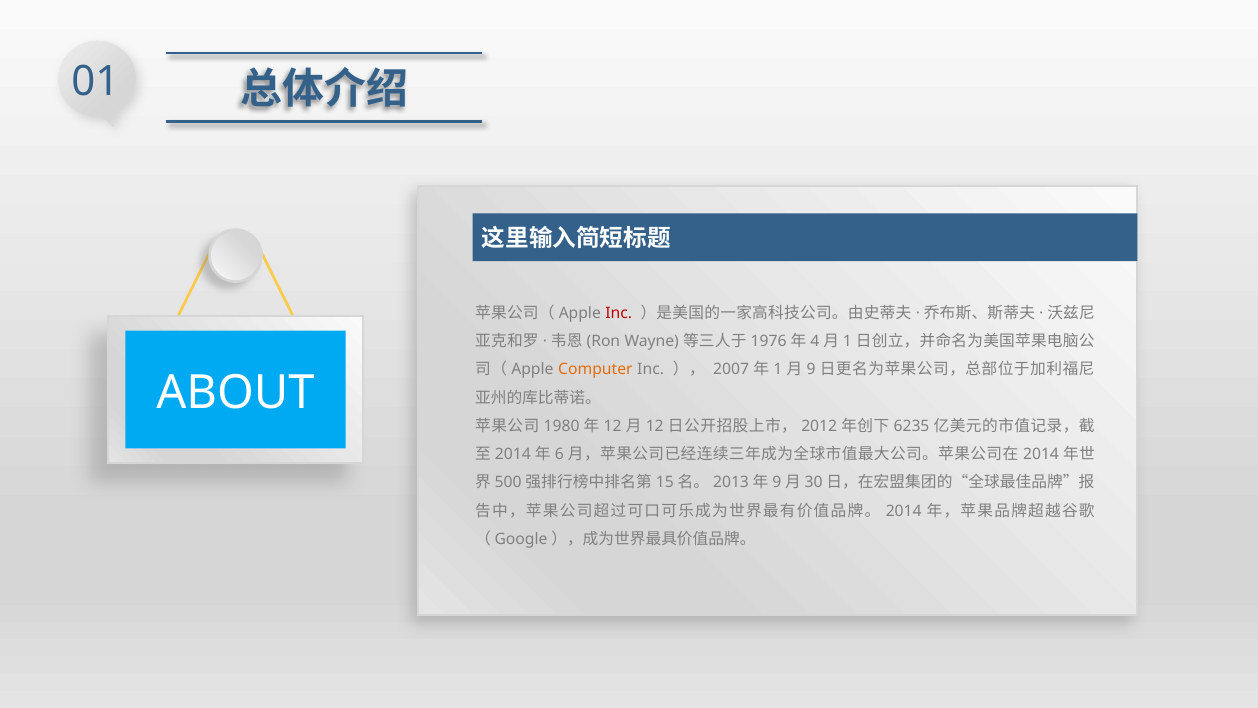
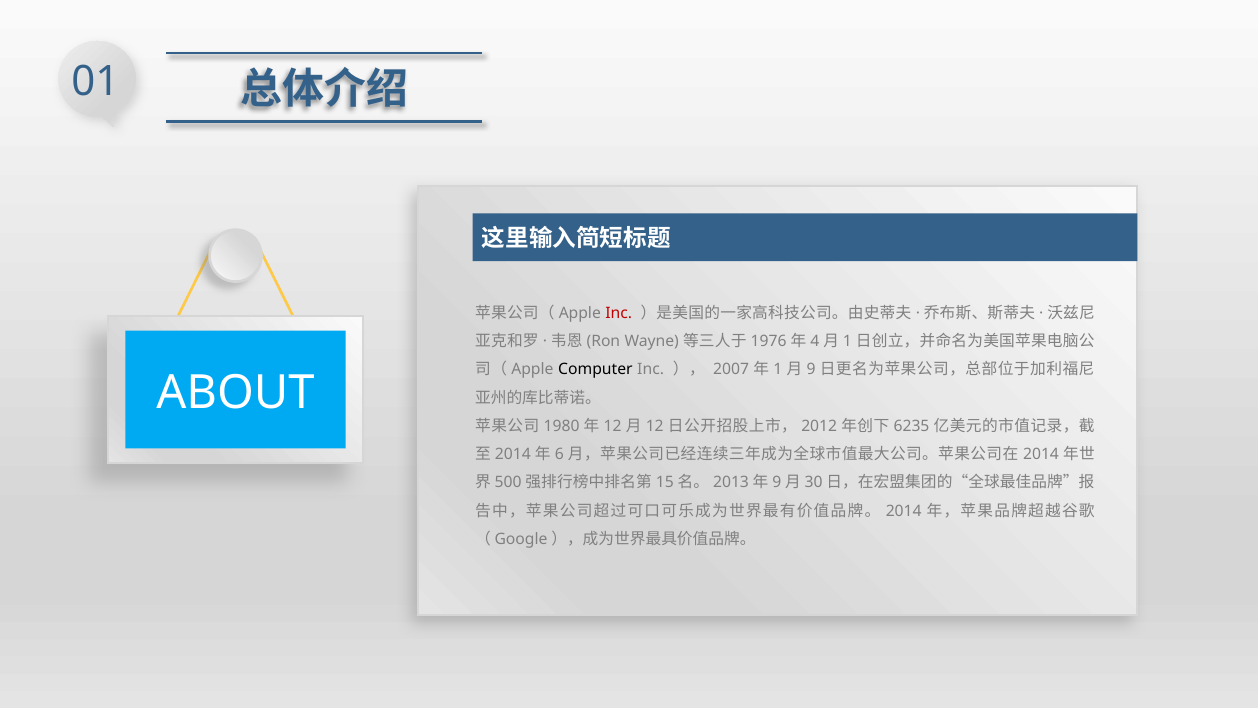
Computer colour: orange -> black (595, 369)
